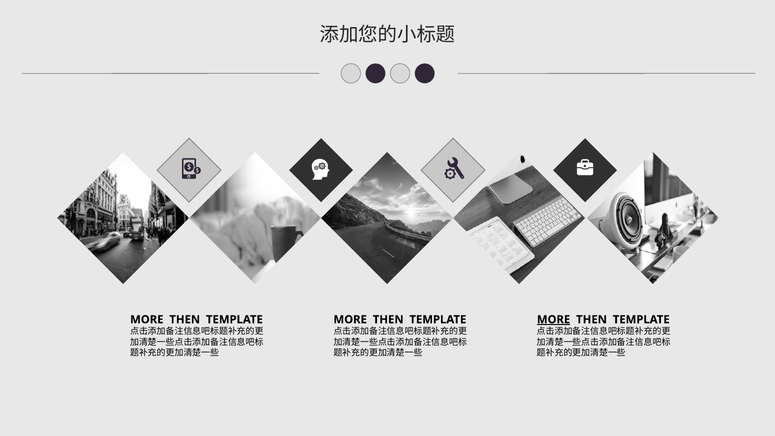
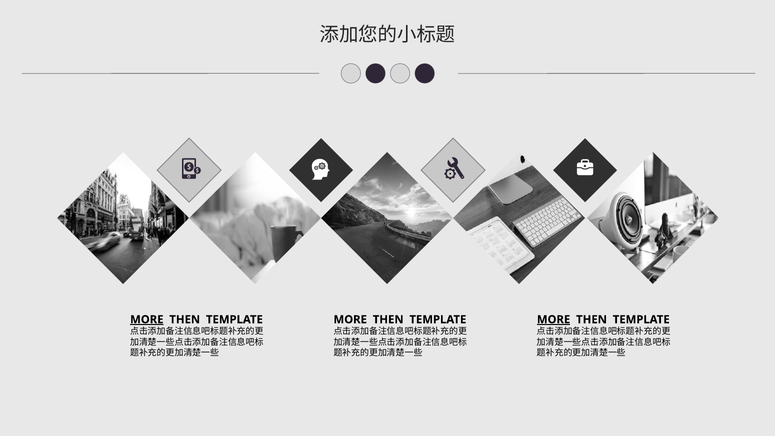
MORE underline: none -> present (147, 320)
